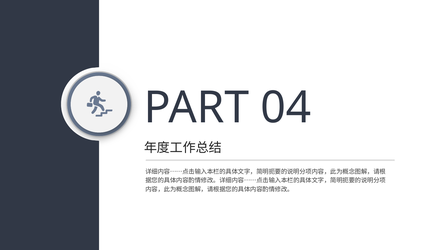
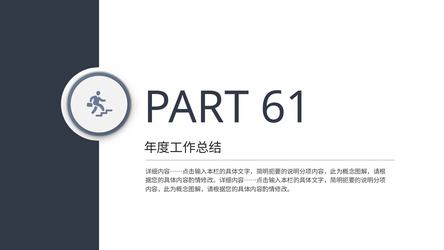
04: 04 -> 61 (286, 108)
